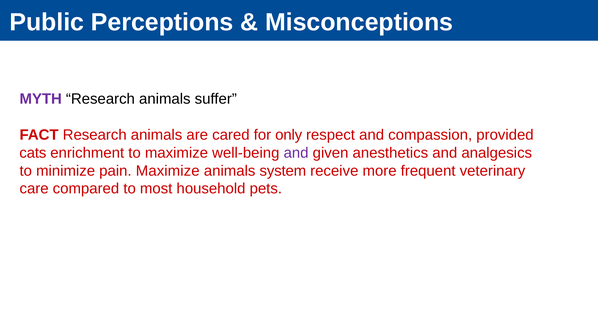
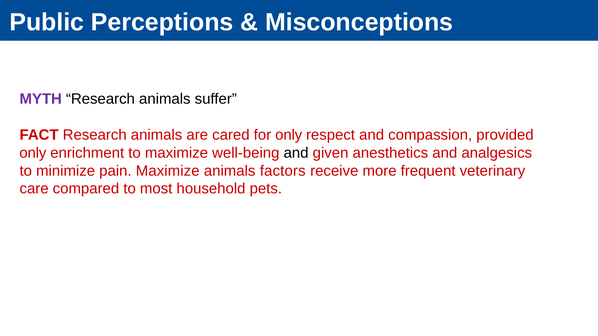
cats: cats -> only (33, 153)
and colour: purple -> black (296, 153)
system: system -> factors (283, 171)
